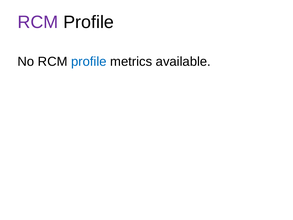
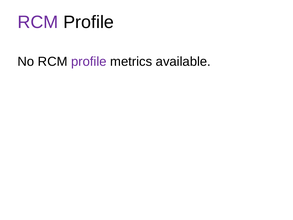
profile colour: blue -> purple (89, 61)
